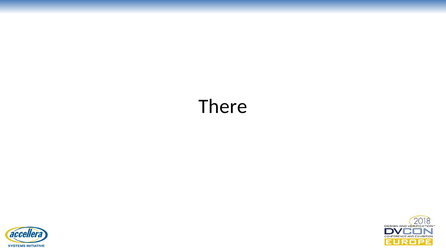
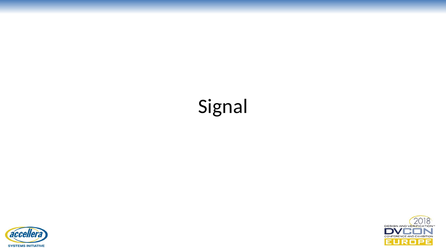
There: There -> Signal (223, 106)
